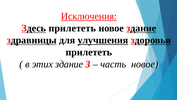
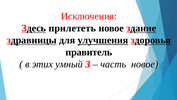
Исключения underline: present -> none (89, 16)
прилететь: прилететь -> правитель (89, 52)
этих здание: здание -> умный (69, 64)
